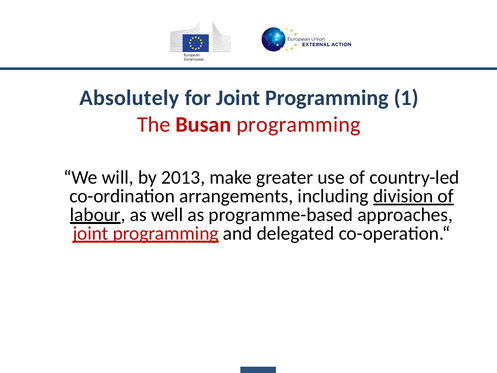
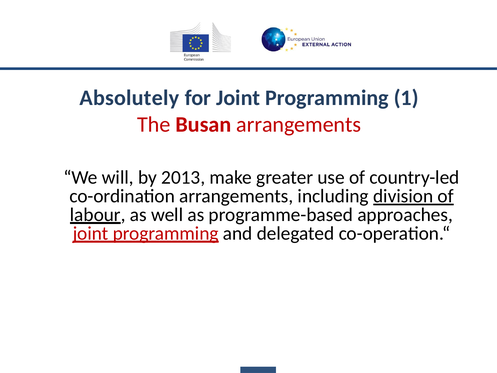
Busan programming: programming -> arrangements (299, 124)
